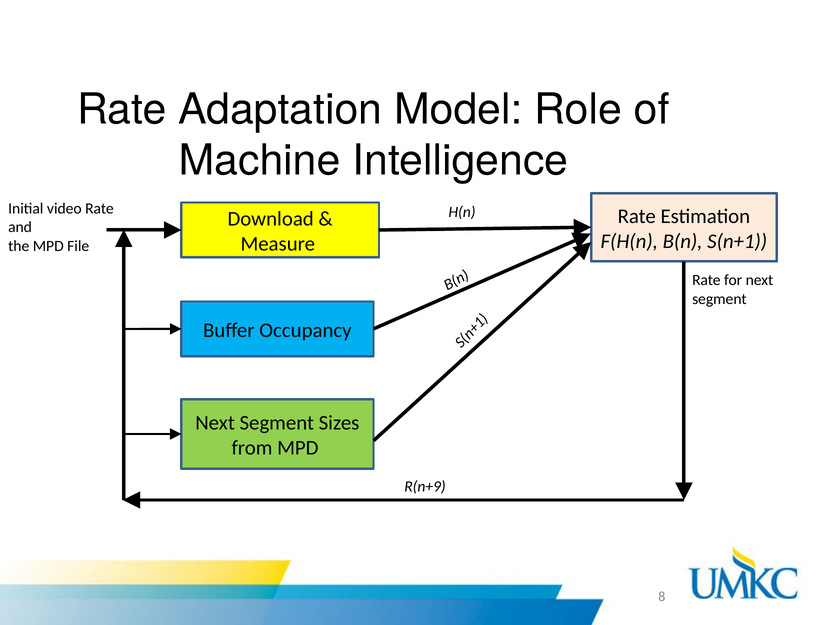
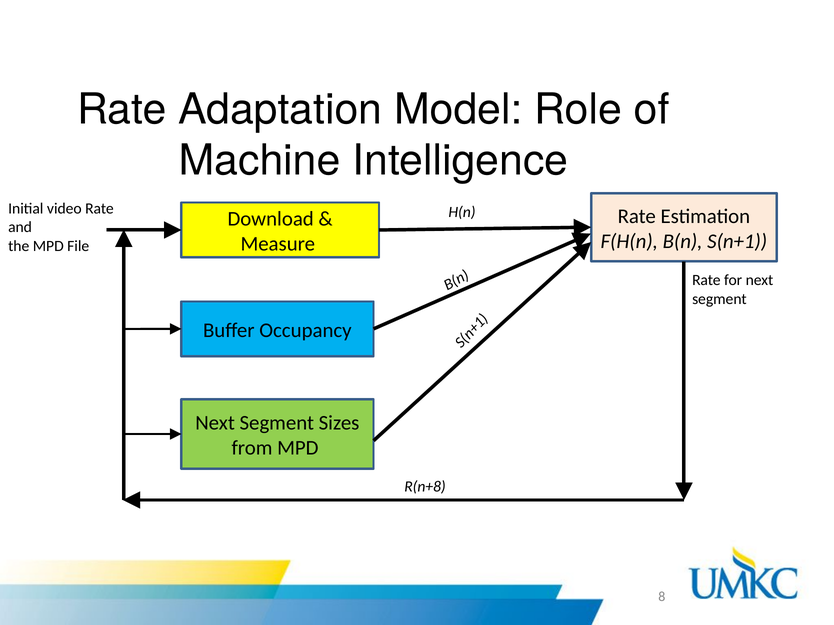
R(n+9: R(n+9 -> R(n+8 (425, 487)
